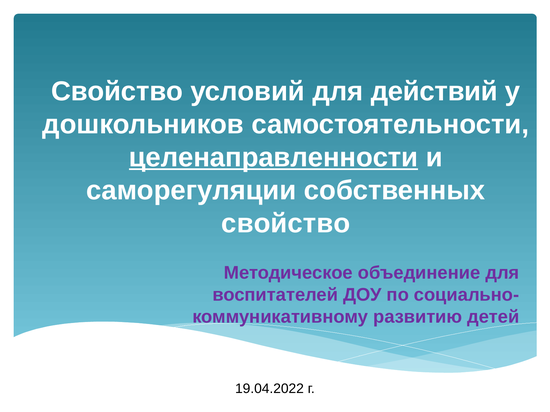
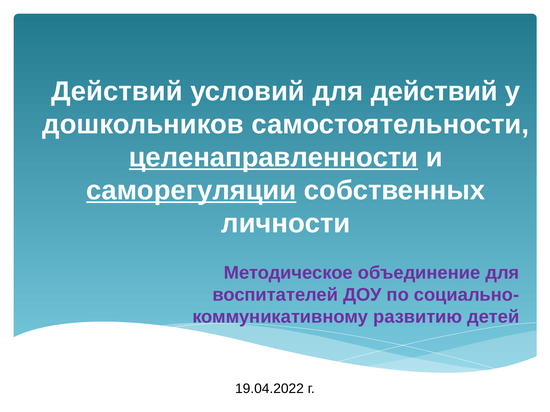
Свойство: Свойство -> Действий (117, 92)
саморегуляции underline: none -> present (191, 191)
свойство: свойство -> личности (286, 224)
